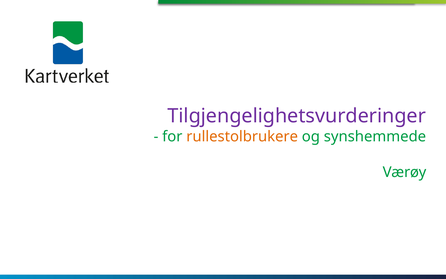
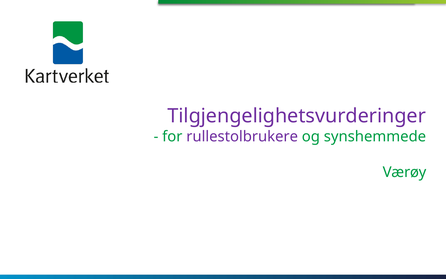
rullestolbrukere colour: orange -> purple (242, 136)
